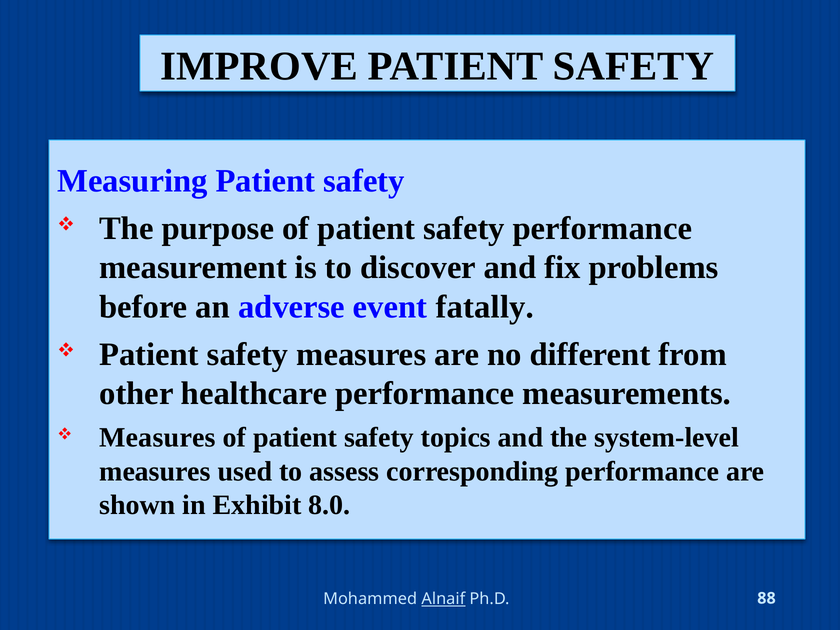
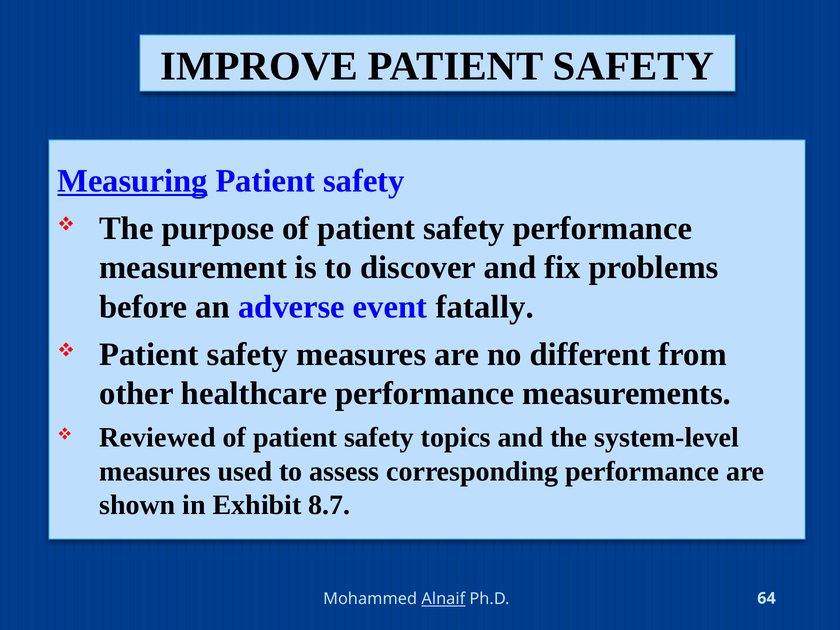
Measuring underline: none -> present (132, 181)
Measures: Measures -> Reviewed (157, 438)
8.0: 8.0 -> 8.7 (329, 505)
88: 88 -> 64 (766, 598)
